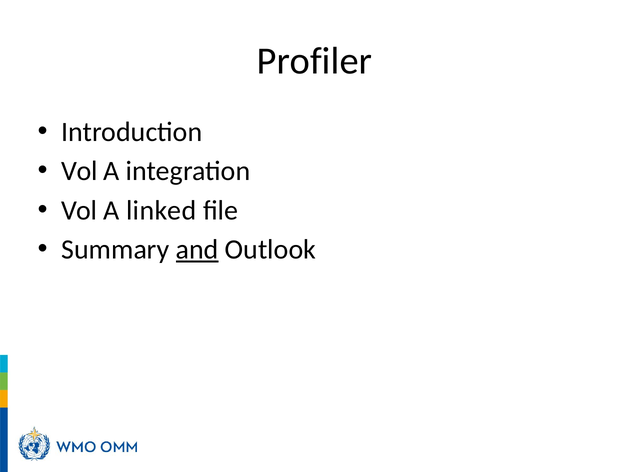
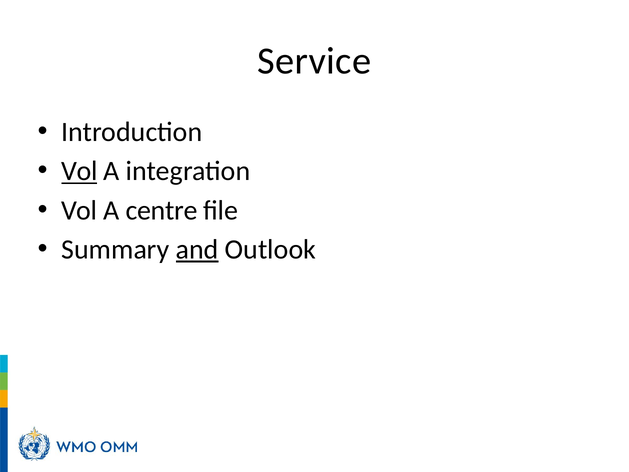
Profiler: Profiler -> Service (314, 61)
Vol underline: none -> present (79, 171)
linked: linked -> centre (162, 210)
